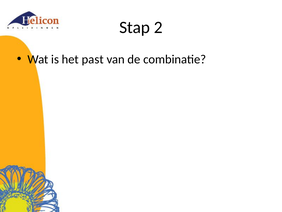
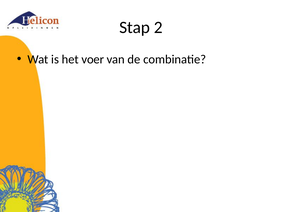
past: past -> voer (93, 59)
